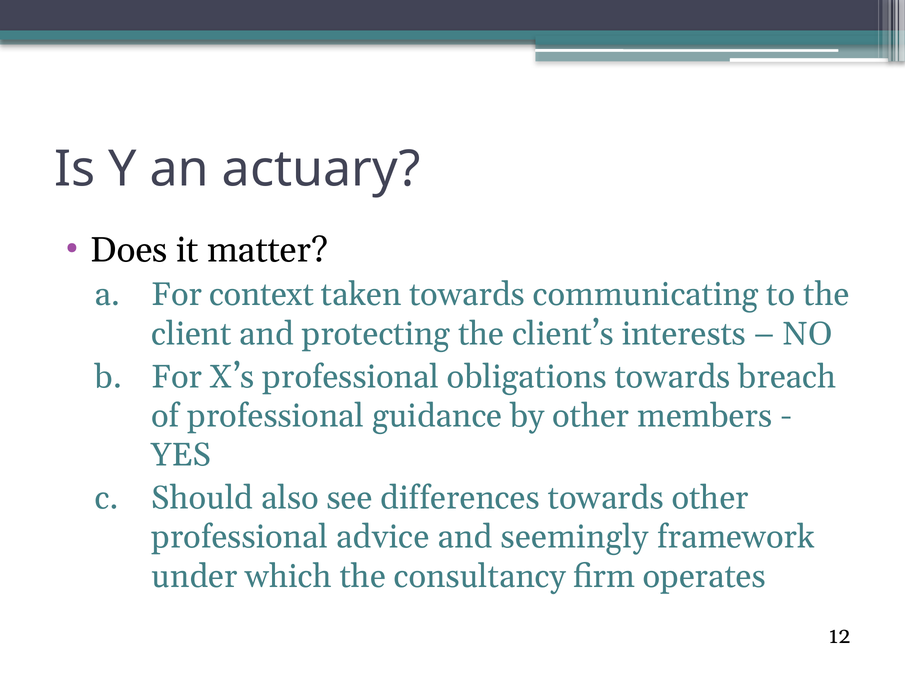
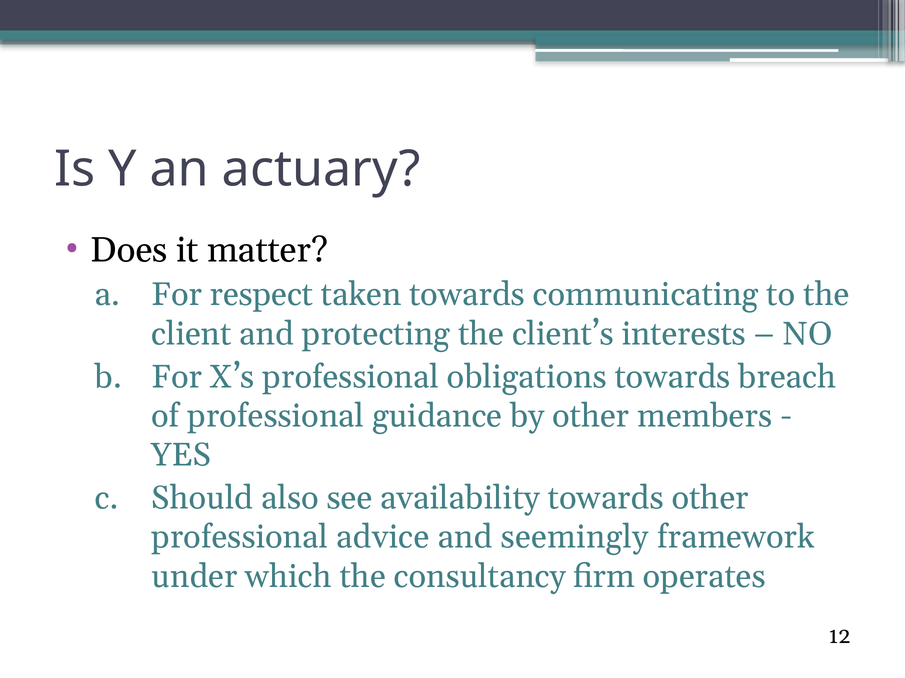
context: context -> respect (262, 295)
differences: differences -> availability (460, 499)
